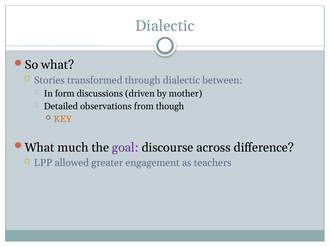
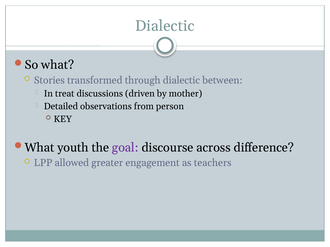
form: form -> treat (65, 94)
though: though -> person (170, 107)
KEY colour: orange -> black (63, 119)
much: much -> youth (73, 148)
